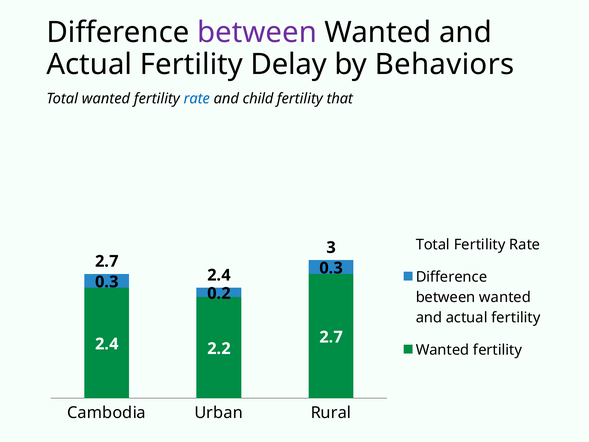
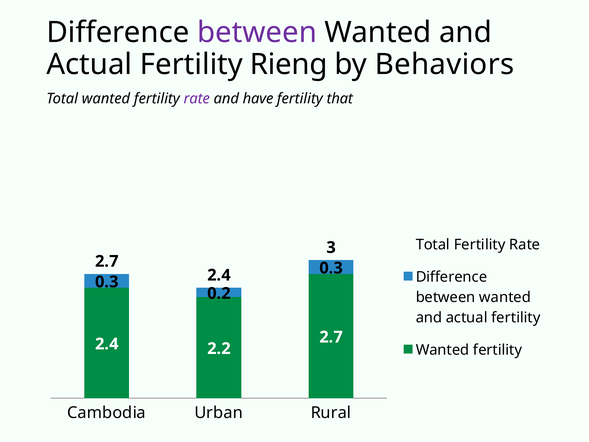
Delay: Delay -> Rieng (289, 64)
rate colour: blue -> purple (197, 99)
child: child -> have (258, 99)
